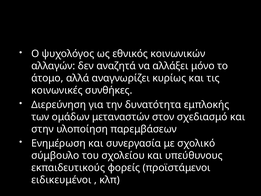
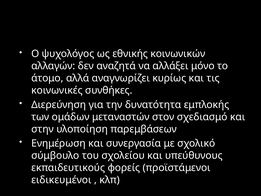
εθνικός: εθνικός -> εθνικής (130, 54)
